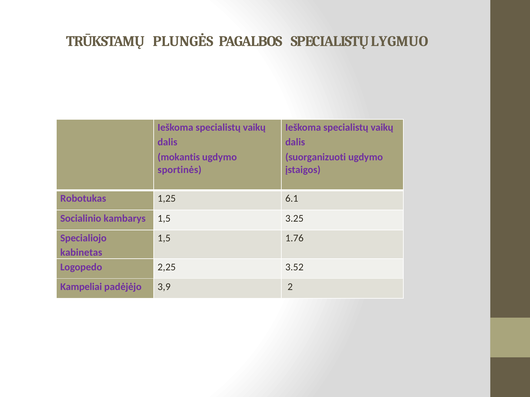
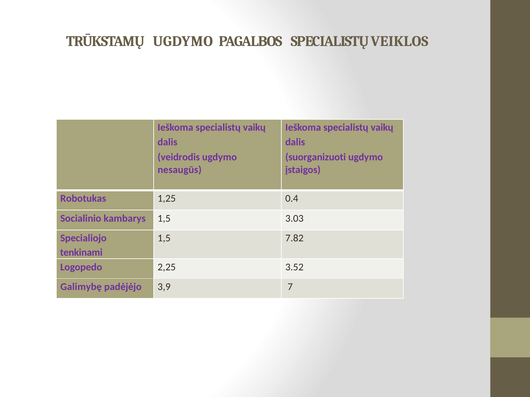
TRŪKSTAMŲ PLUNGĖS: PLUNGĖS -> UGDYMO (183, 41)
LYGMUO: LYGMUO -> VEIKLOS (400, 41)
mokantis: mokantis -> veidrodis (179, 157)
sportinės: sportinės -> nesaugūs (180, 170)
6.1: 6.1 -> 0.4 (292, 199)
3.25: 3.25 -> 3.03 (294, 219)
1.76: 1.76 -> 7.82 (294, 238)
kabinetas: kabinetas -> tenkinami (81, 253)
Kampeliai: Kampeliai -> Galimybę (81, 287)
2: 2 -> 7 (290, 287)
